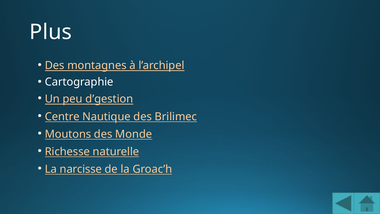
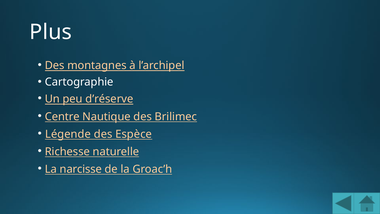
d’gestion: d’gestion -> d’réserve (109, 99)
Moutons: Moutons -> Légende (68, 134)
Monde: Monde -> Espèce (134, 134)
